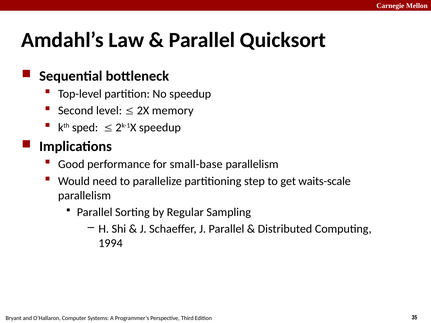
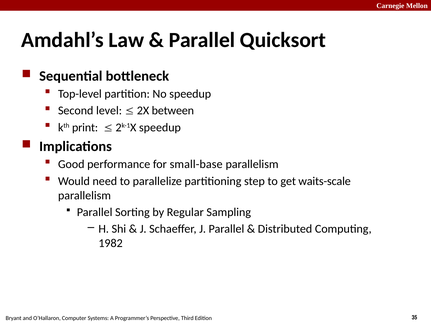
memory: memory -> between (173, 111)
sped: sped -> print (85, 128)
1994: 1994 -> 1982 (111, 243)
